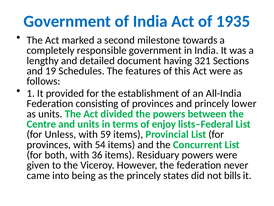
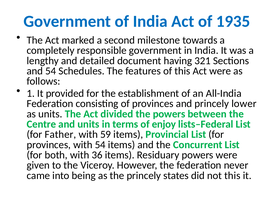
and 19: 19 -> 54 (51, 71)
Unless: Unless -> Father (60, 134)
not bills: bills -> this (232, 175)
